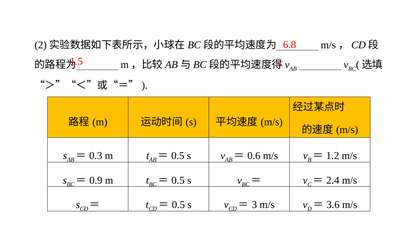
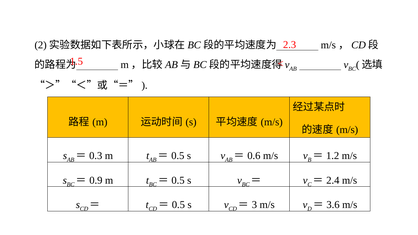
6.8: 6.8 -> 2.3 (290, 45)
